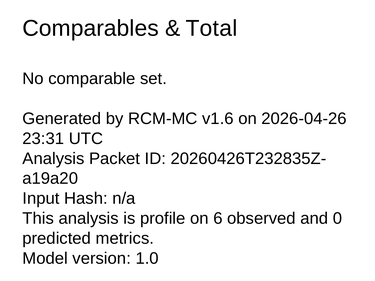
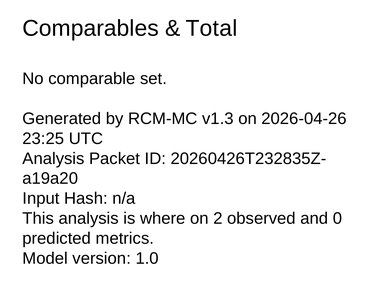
v1.6: v1.6 -> v1.3 (218, 119)
23:31: 23:31 -> 23:25 (43, 139)
profile: profile -> where (163, 219)
6: 6 -> 2 (218, 219)
